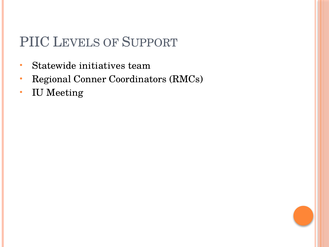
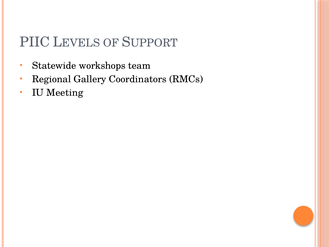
initiatives: initiatives -> workshops (102, 66)
Conner: Conner -> Gallery (90, 79)
